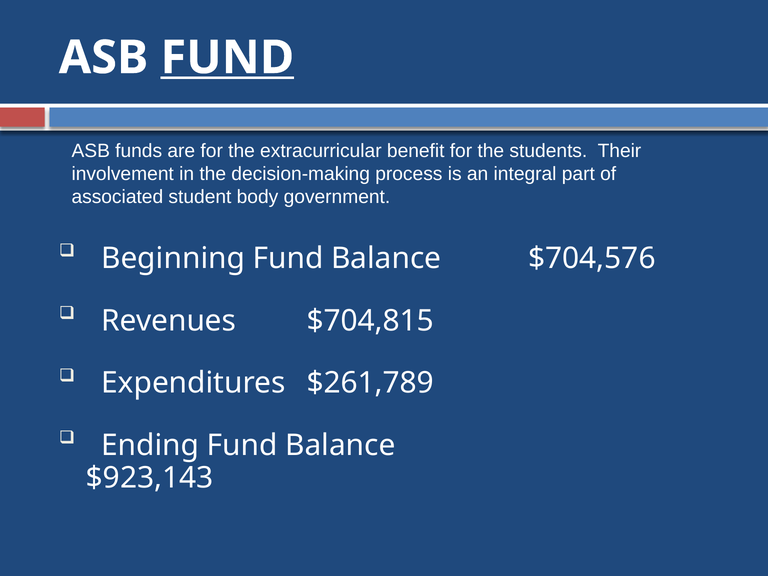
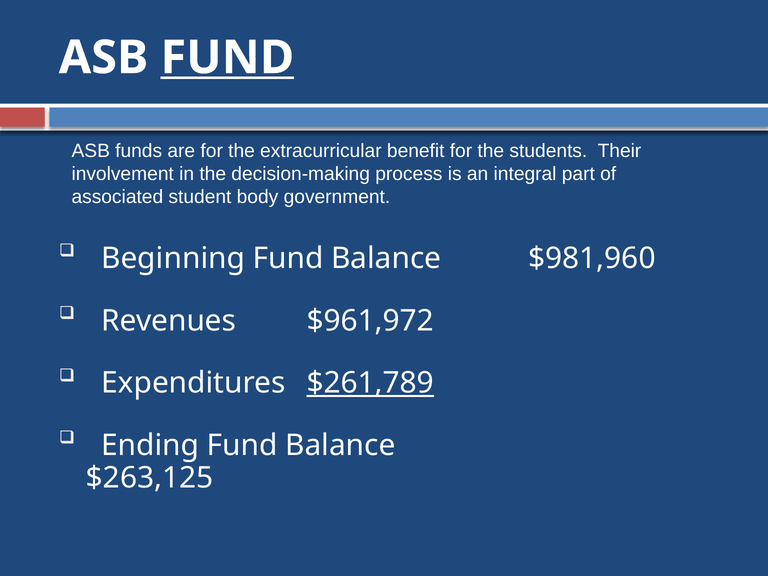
$704,576: $704,576 -> $981,960 (592, 258)
$704,815: $704,815 -> $961,972 (370, 321)
$261,789 underline: none -> present (370, 383)
$923,143: $923,143 -> $263,125 (150, 478)
